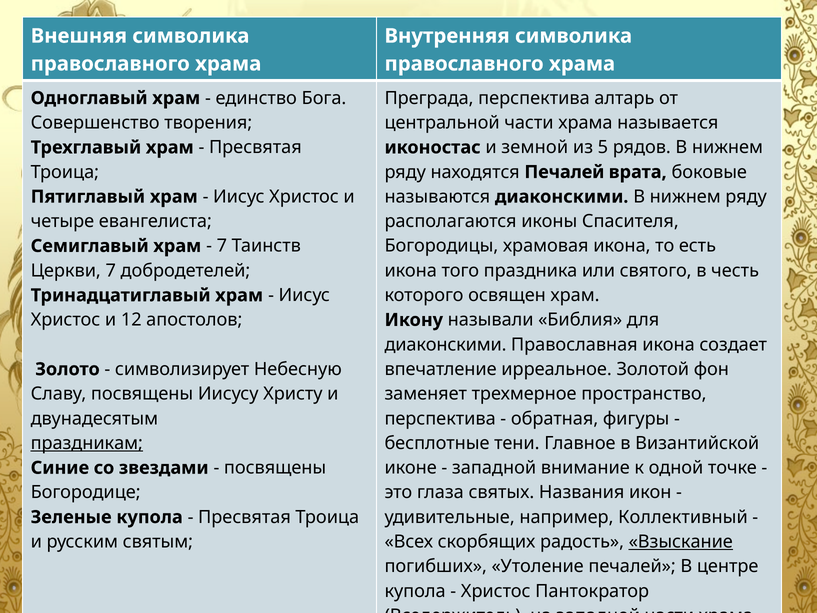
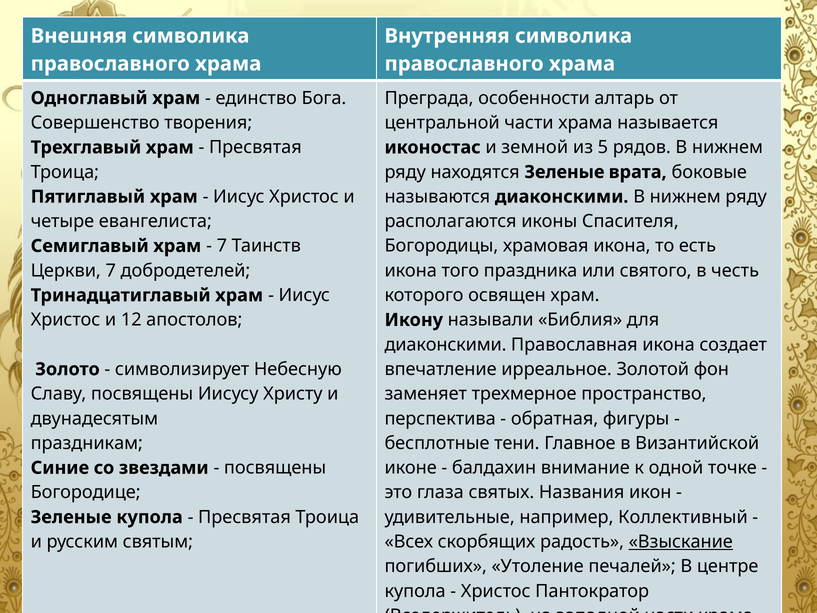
Преграда перспектива: перспектива -> особенности (534, 98)
находятся Печалей: Печалей -> Зеленые (564, 172)
праздникам underline: present -> none (87, 443)
западной: западной -> балдахин (494, 468)
